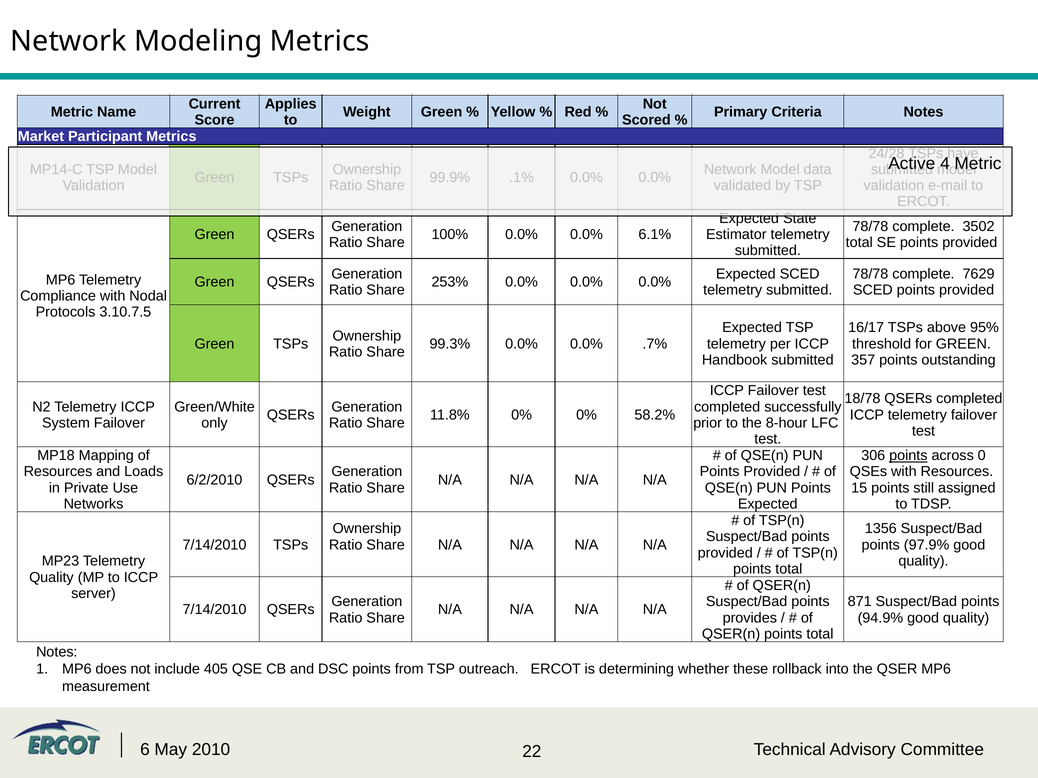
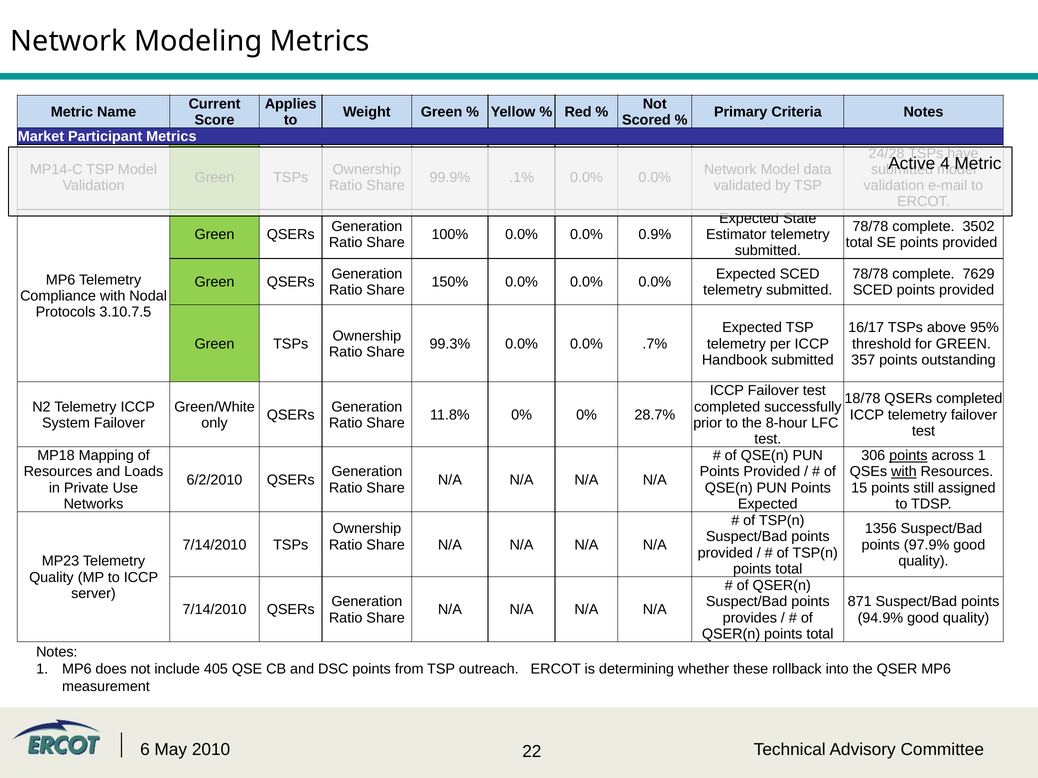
6.1%: 6.1% -> 0.9% (655, 235)
253%: 253% -> 150% (450, 282)
58.2%: 58.2% -> 28.7% (655, 415)
across 0: 0 -> 1 (982, 456)
with underline: none -> present (904, 472)
